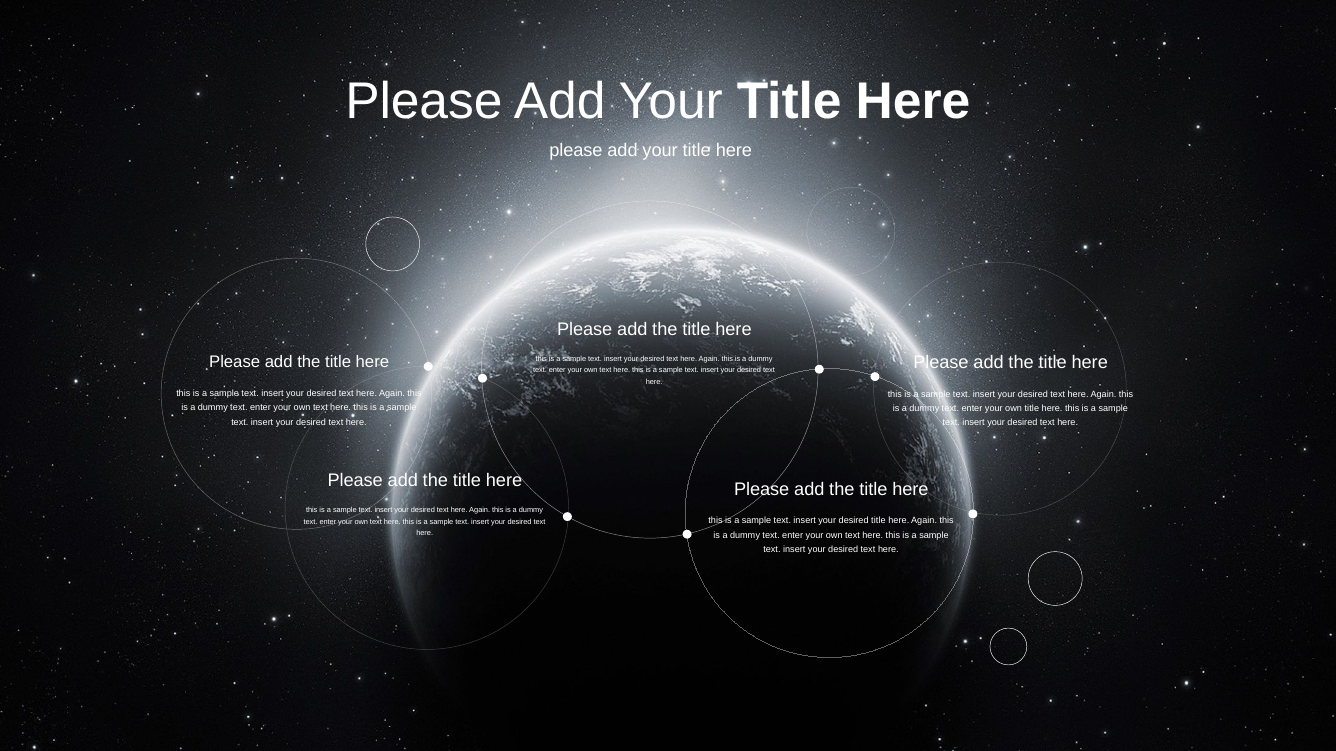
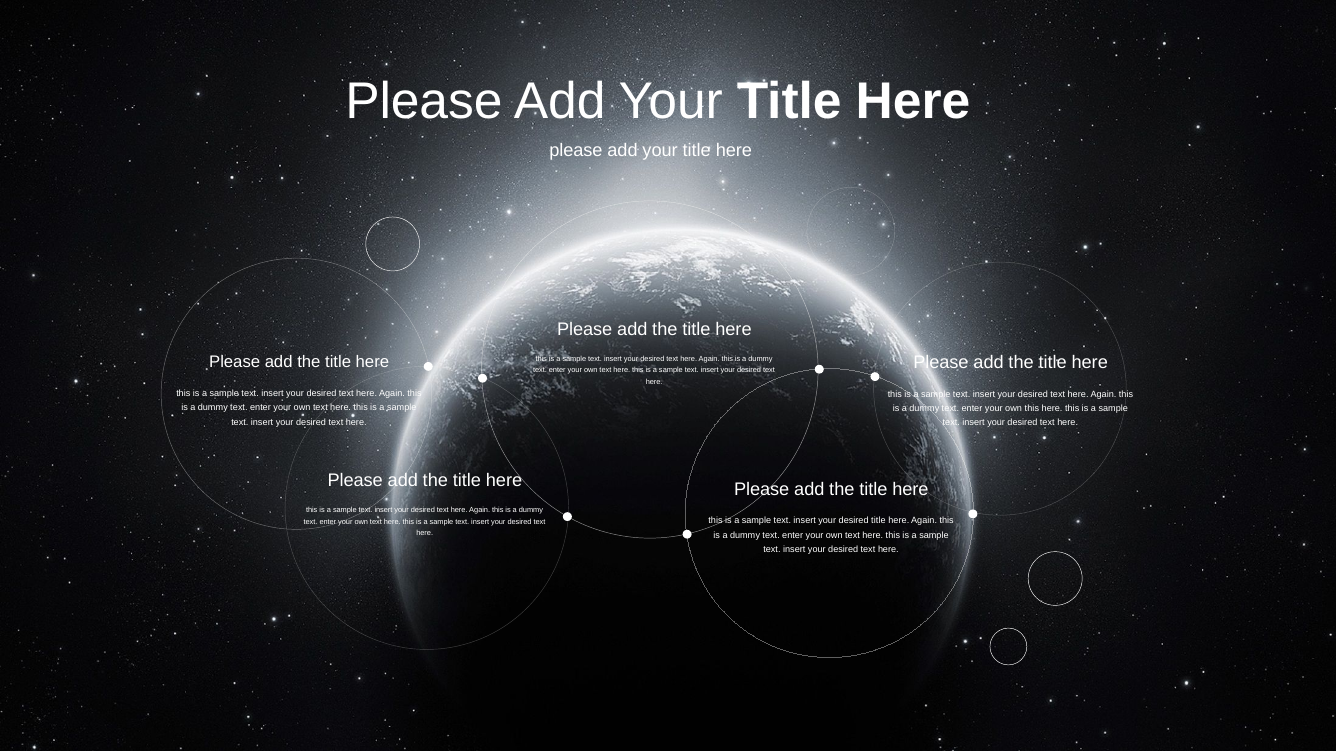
own title: title -> this (1032, 409)
